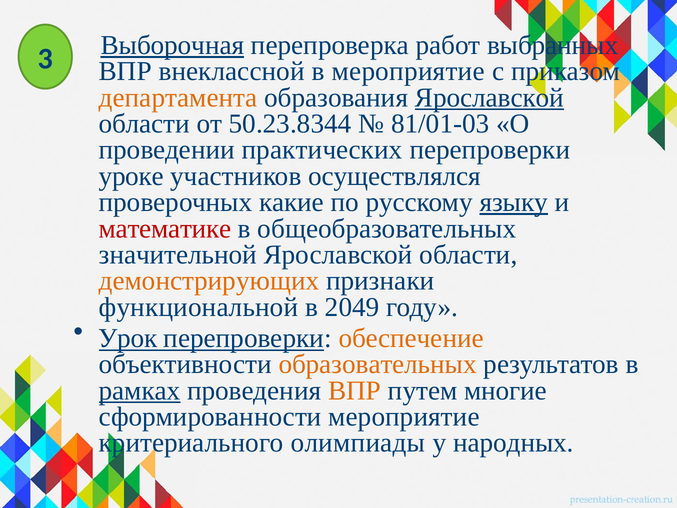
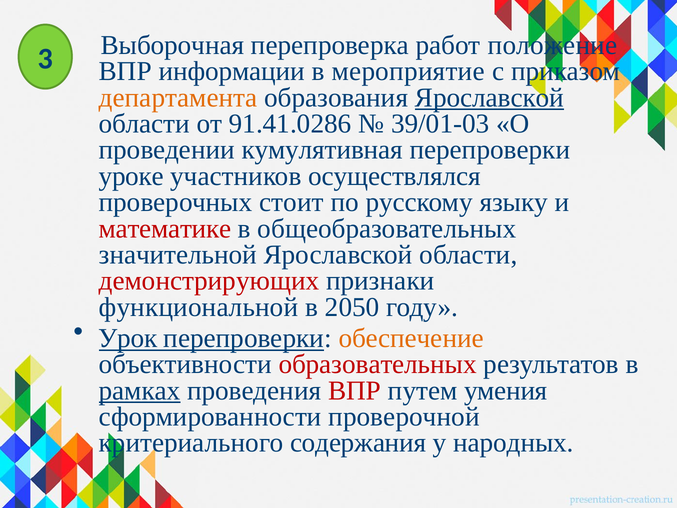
Выборочная underline: present -> none (172, 45)
выбранных: выбранных -> положение (553, 45)
внеклассной: внеклассной -> информации (232, 71)
50.23.8344: 50.23.8344 -> 91.41.0286 (290, 124)
81/01-03: 81/01-03 -> 39/01-03 (440, 124)
практических: практических -> кумулятивная (322, 150)
какие: какие -> стоит (291, 202)
языку underline: present -> none (514, 202)
демонстрирующих colour: orange -> red (209, 281)
2049: 2049 -> 2050 (352, 307)
образовательных colour: orange -> red (378, 364)
ВПР colour: orange -> red (355, 390)
многие: многие -> умения (506, 390)
сформированности мероприятие: мероприятие -> проверочной (404, 417)
олимпиады: олимпиады -> содержания (358, 443)
